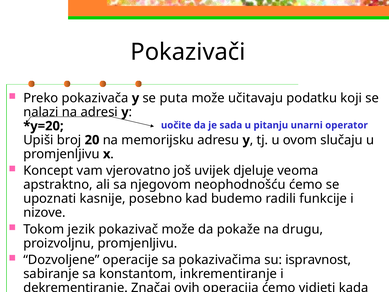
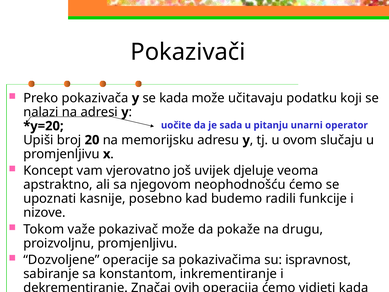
se puta: puta -> kada (174, 98)
jezik: jezik -> važe (81, 229)
